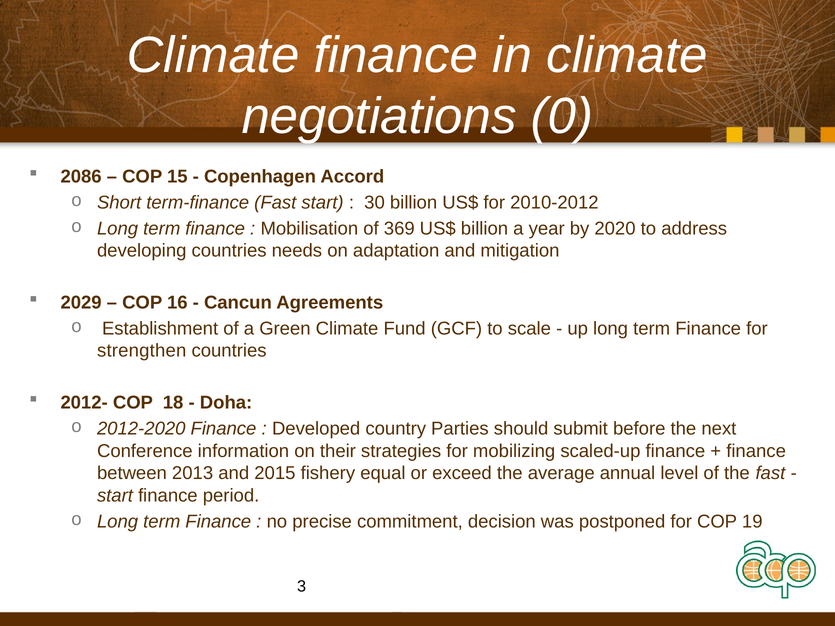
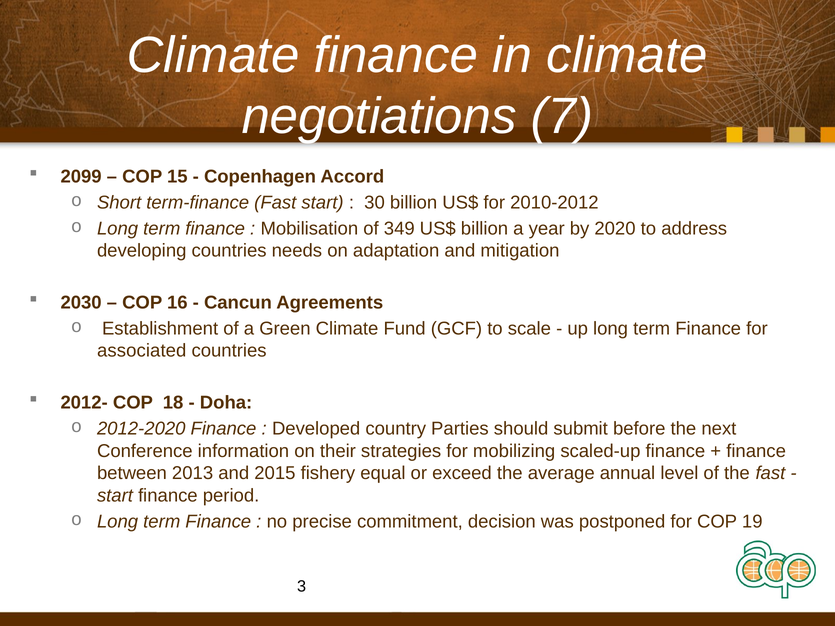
0: 0 -> 7 (562, 117)
2086: 2086 -> 2099 (81, 177)
369: 369 -> 349 (399, 229)
2029: 2029 -> 2030 (81, 303)
strengthen: strengthen -> associated (142, 351)
